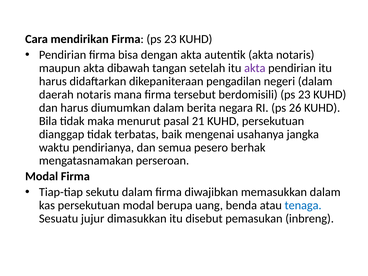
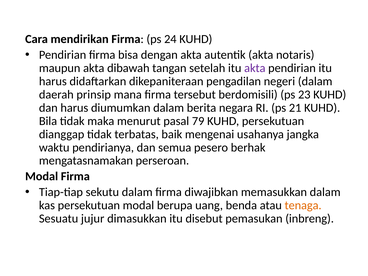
Firma ps 23: 23 -> 24 (170, 39)
daerah notaris: notaris -> prinsip (94, 94)
26: 26 -> 21 (295, 108)
21: 21 -> 79 (198, 121)
tenaga colour: blue -> orange (303, 205)
